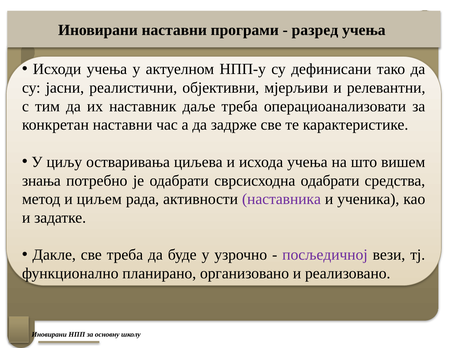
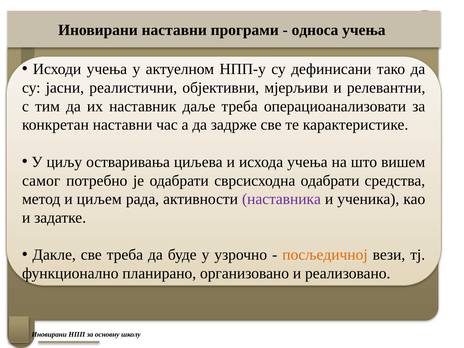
разред: разред -> односа (315, 30)
знања: знања -> самог (41, 181)
посљедичној colour: purple -> orange (325, 255)
